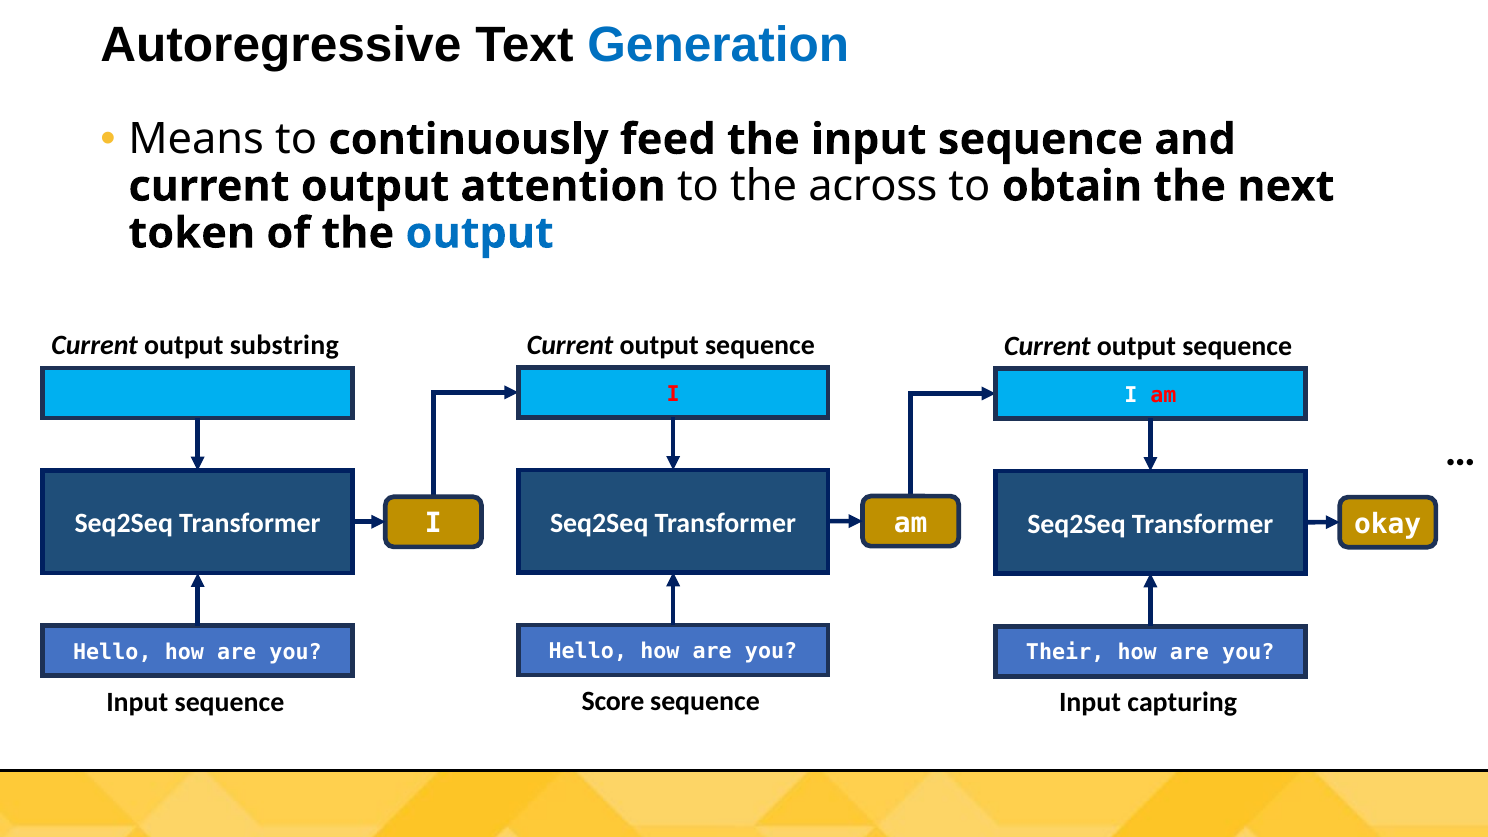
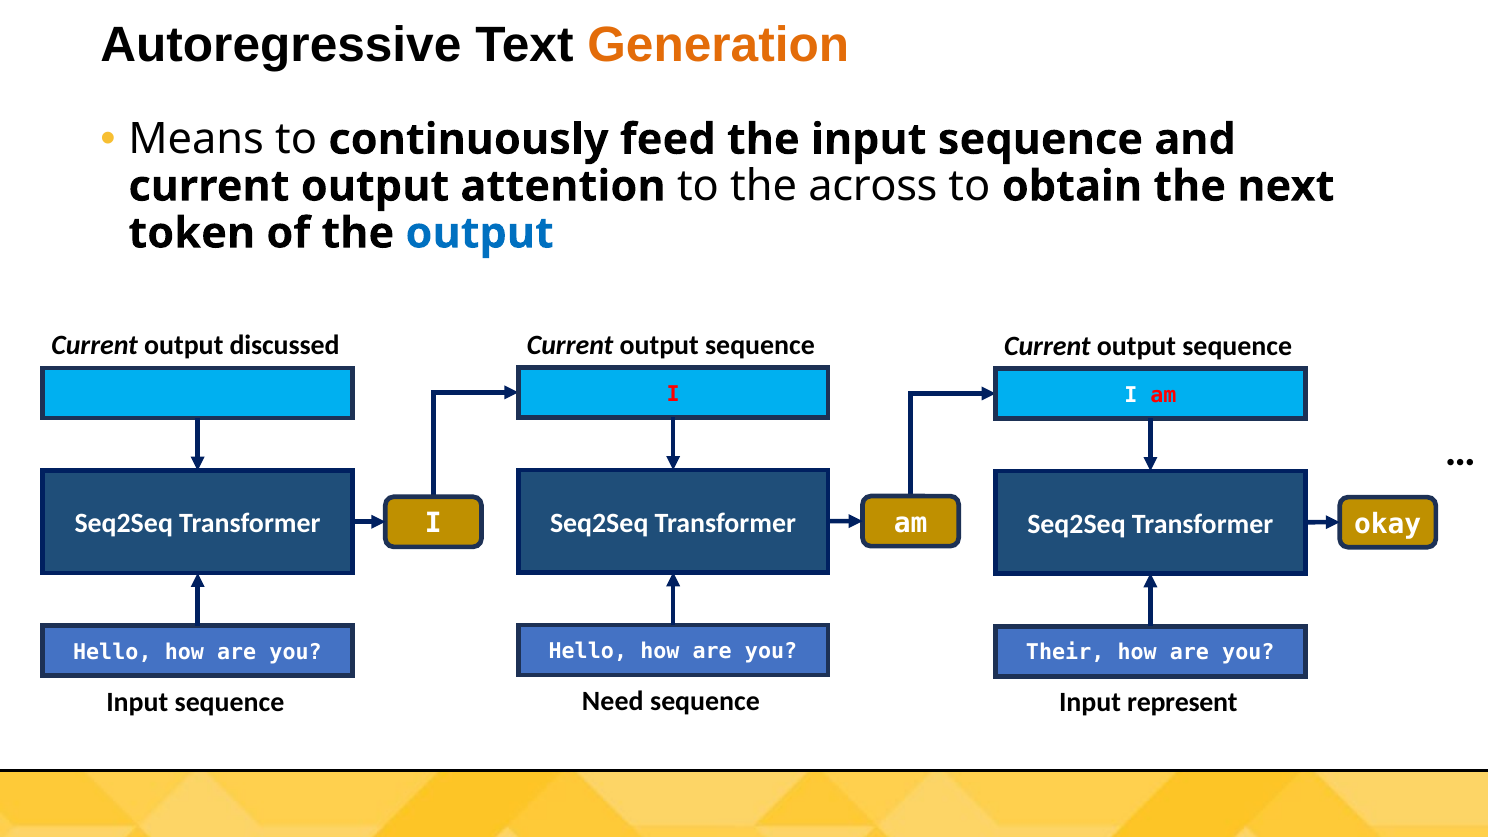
Generation colour: blue -> orange (718, 45)
substring: substring -> discussed (285, 346)
Score: Score -> Need (613, 702)
capturing: capturing -> represent (1182, 703)
